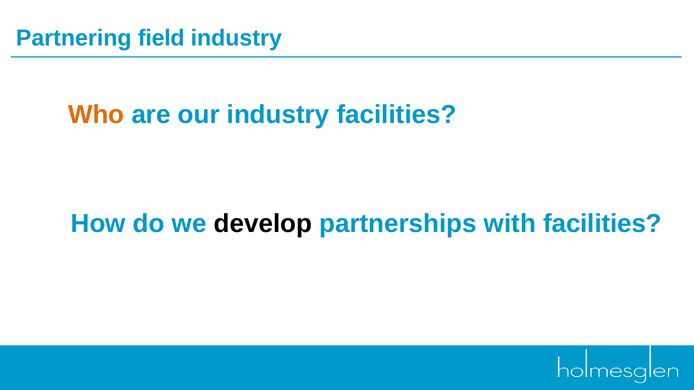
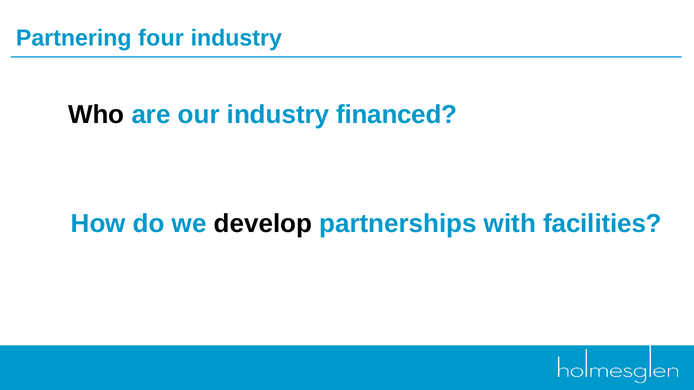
field: field -> four (161, 38)
Who colour: orange -> black (96, 115)
industry facilities: facilities -> financed (397, 115)
